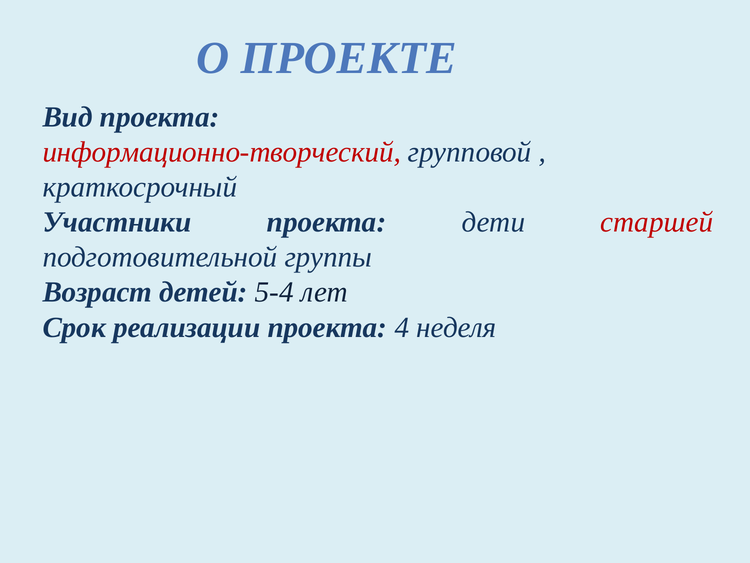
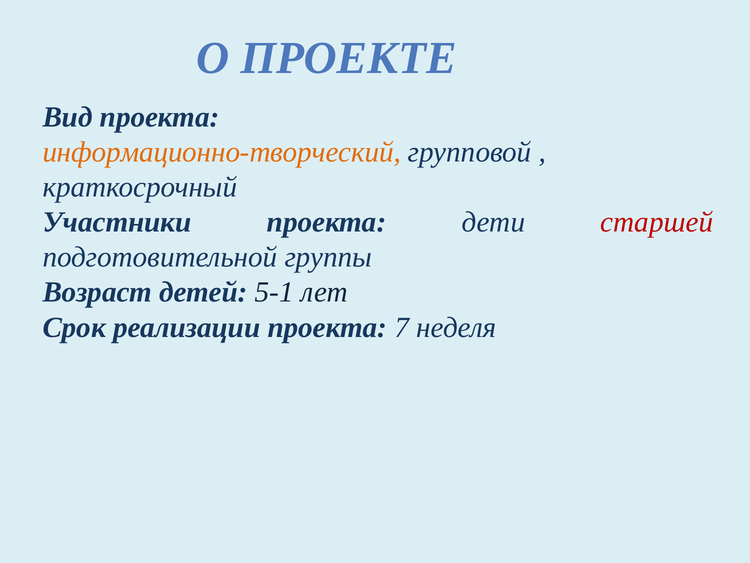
информационно-творческий colour: red -> orange (222, 152)
5-4: 5-4 -> 5-1 (274, 292)
4: 4 -> 7 (402, 327)
